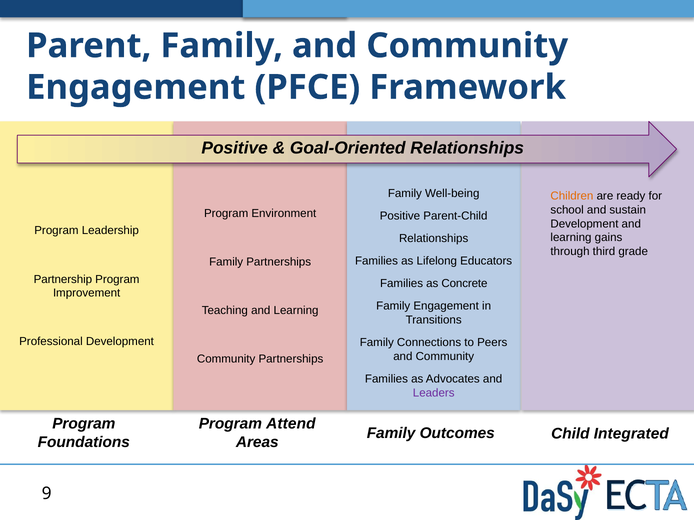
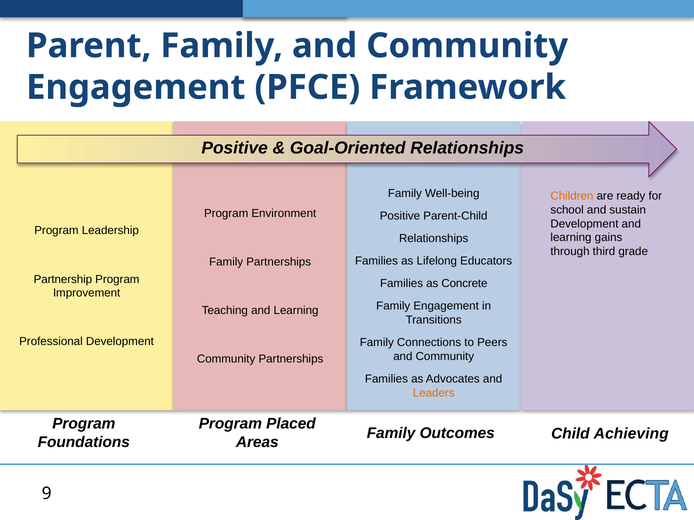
Leaders colour: purple -> orange (434, 393)
Attend: Attend -> Placed (291, 424)
Integrated: Integrated -> Achieving (631, 434)
